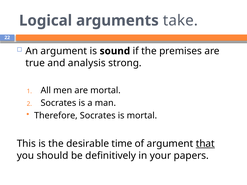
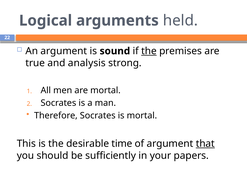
take: take -> held (180, 21)
the underline: none -> present (149, 51)
definitively: definitively -> sufficiently (111, 156)
